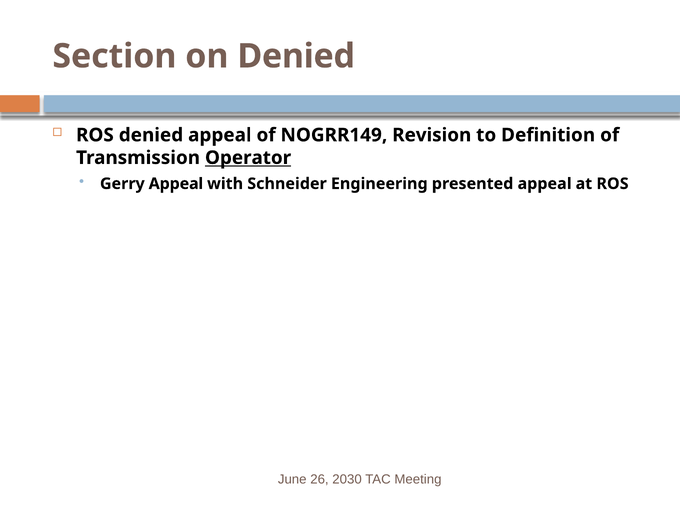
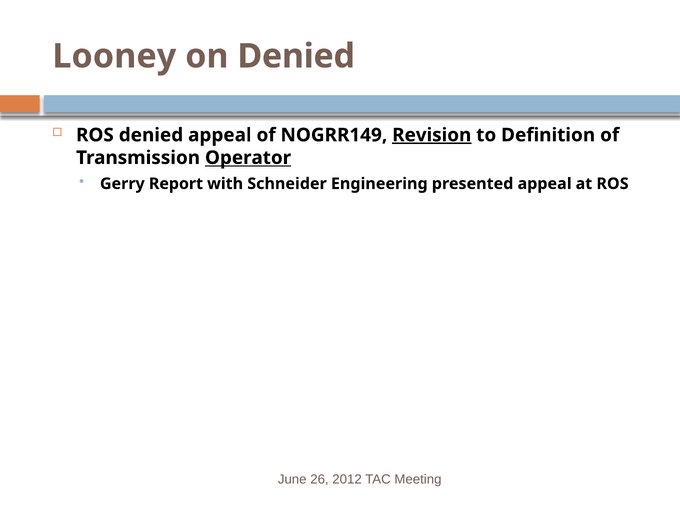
Section: Section -> Looney (114, 56)
Revision underline: none -> present (432, 135)
Gerry Appeal: Appeal -> Report (176, 184)
2030: 2030 -> 2012 (347, 479)
